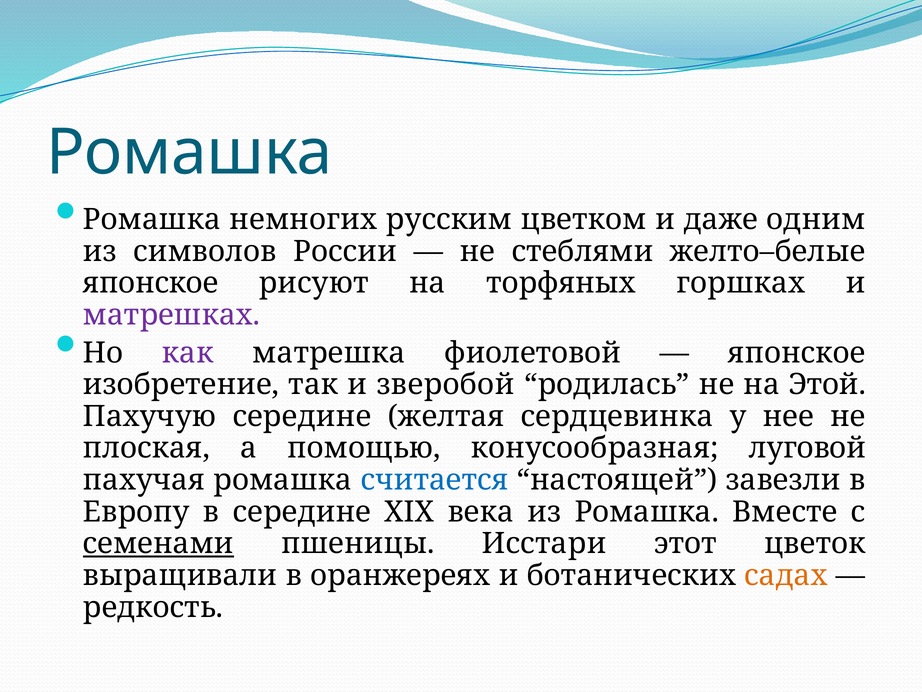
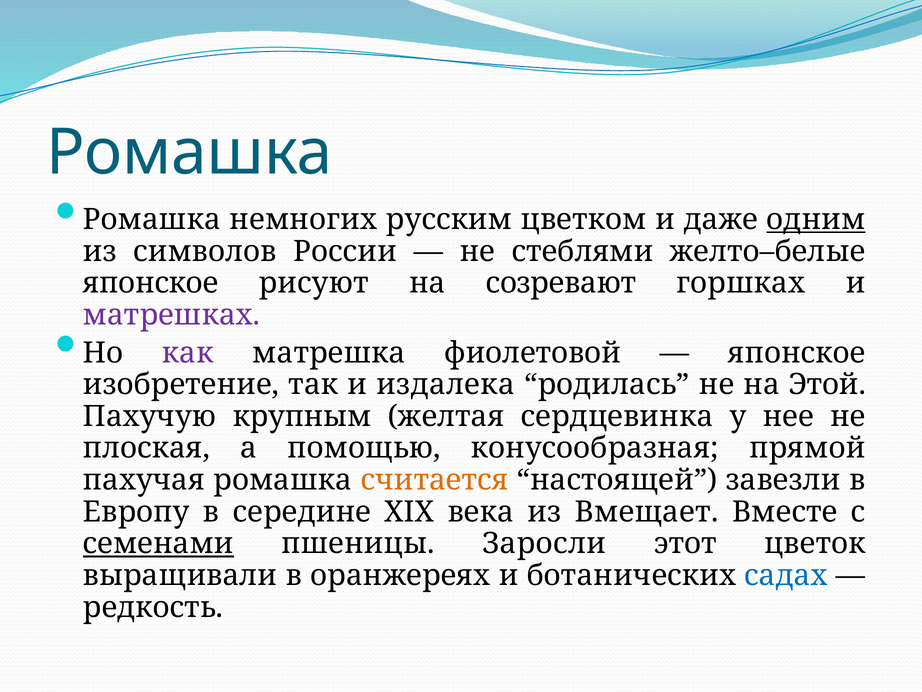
одним underline: none -> present (816, 219)
торфяных: торфяных -> созревают (561, 283)
зверобой: зверобой -> издалека (446, 384)
Пахучую середине: середине -> крупным (302, 416)
луговой: луговой -> прямой (807, 448)
считается colour: blue -> orange (435, 480)
из Ромашка: Ромашка -> Вмещает (647, 512)
Исстари: Исстари -> Заросли (544, 543)
садах colour: orange -> blue (786, 575)
